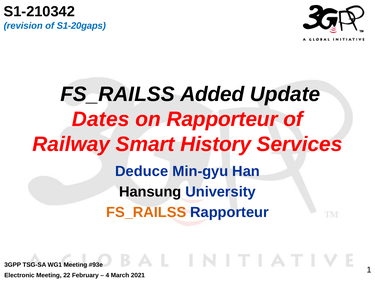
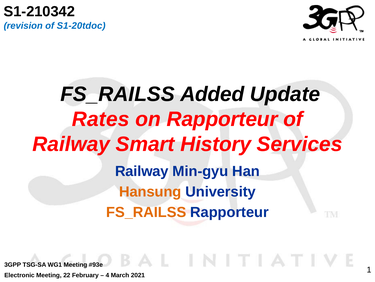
S1-20gaps: S1-20gaps -> S1-20tdoc (81, 26)
Dates: Dates -> Rates (101, 119)
Deduce: Deduce -> Railway (142, 171)
Hansung colour: black -> orange (150, 191)
